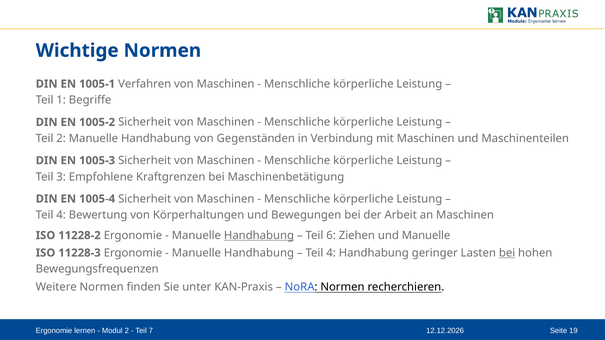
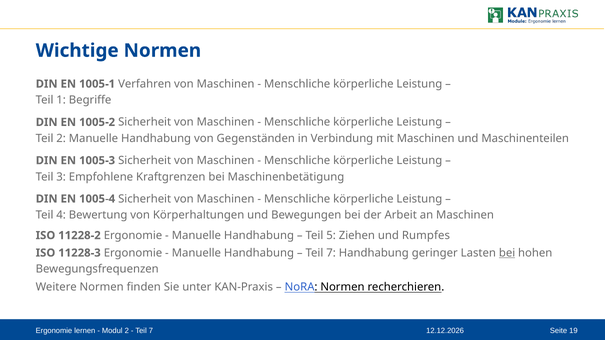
Handhabung underline: present -> none (259, 236)
6: 6 -> 5 (331, 236)
und Manuelle: Manuelle -> Rumpfes (426, 236)
4: 4 -> 7 (331, 253)
